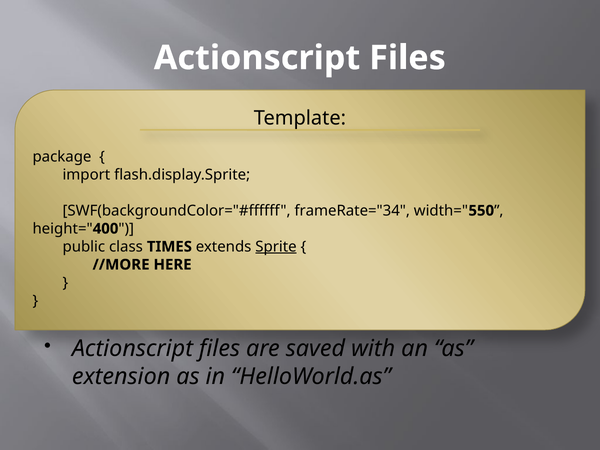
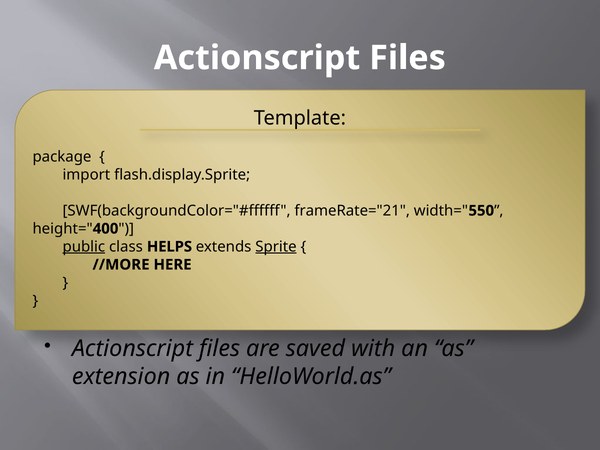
frameRate="34: frameRate="34 -> frameRate="21 (352, 211)
public underline: none -> present (84, 247)
TIMES: TIMES -> HELPS (169, 247)
